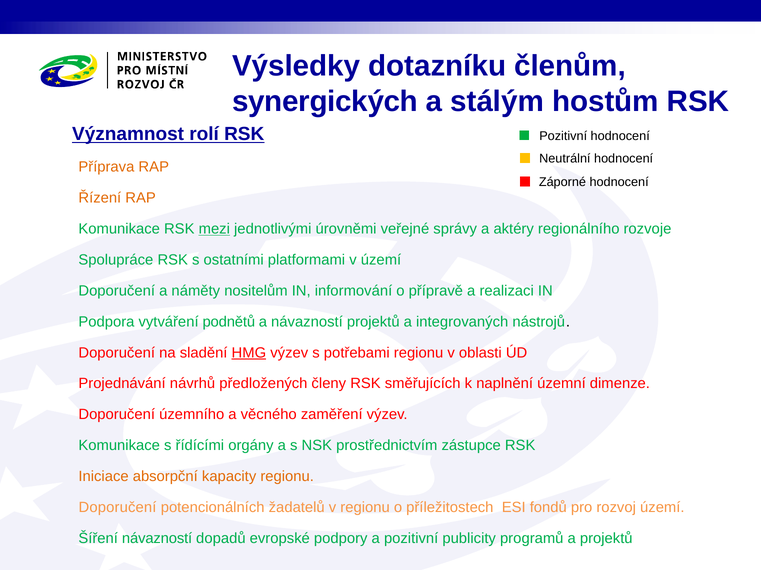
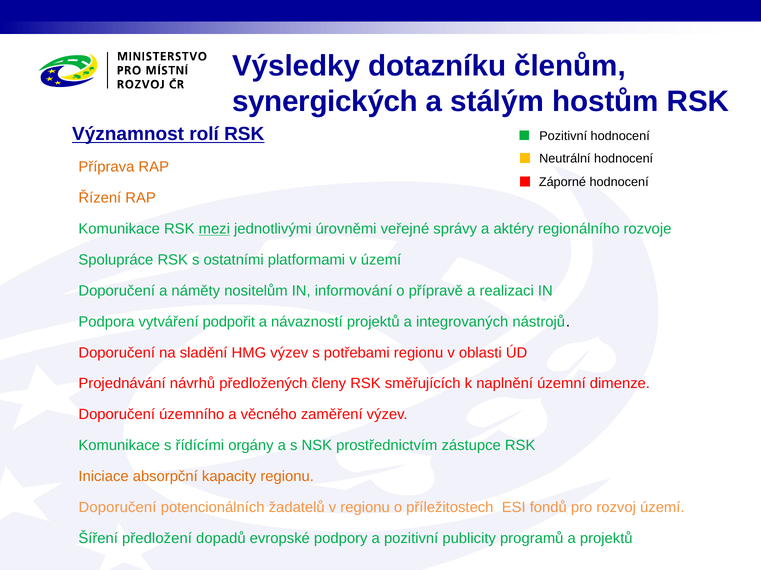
podnětů: podnětů -> podpořit (229, 322)
HMG underline: present -> none (249, 353)
Šíření návazností: návazností -> předložení (157, 539)
